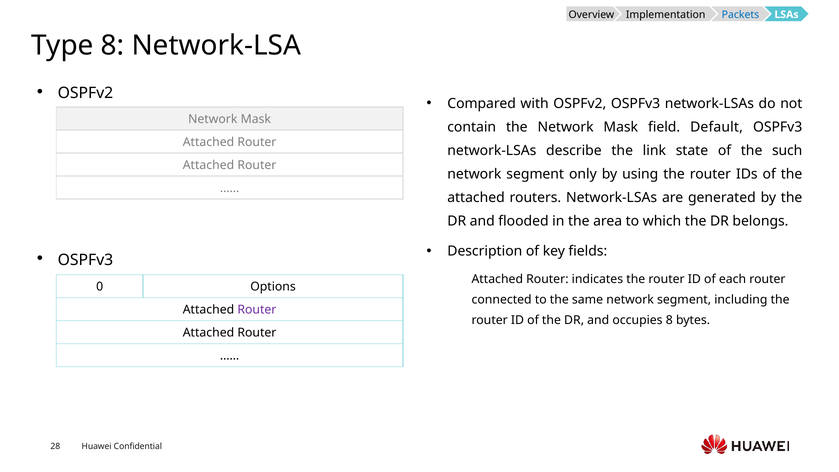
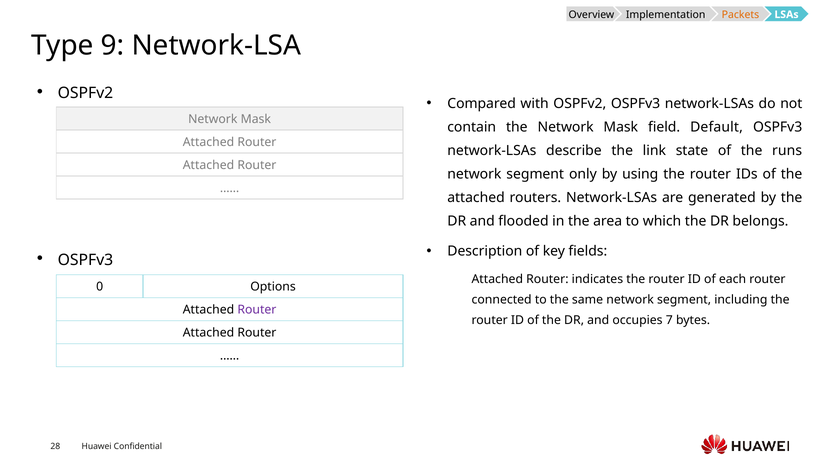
Packets colour: blue -> orange (740, 15)
Type 8: 8 -> 9 (113, 46)
such: such -> runs (787, 151)
occupies 8: 8 -> 7 (669, 320)
